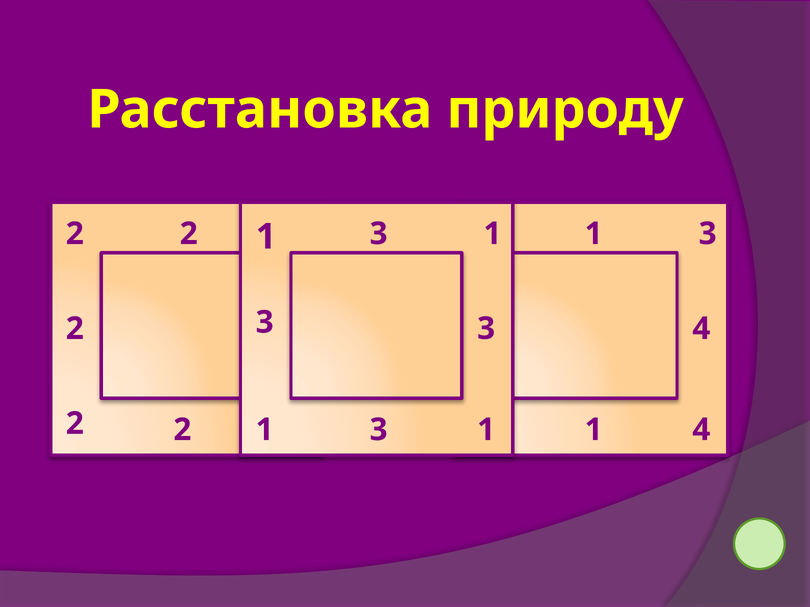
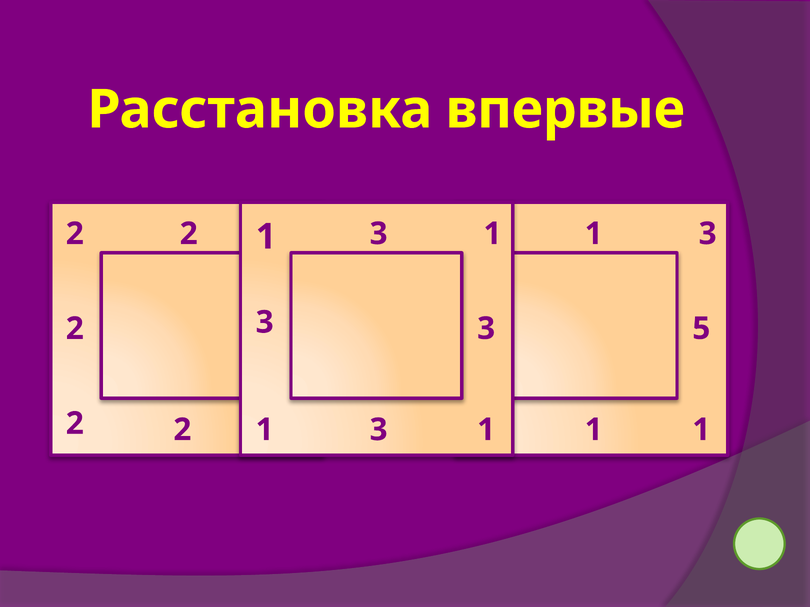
природу: природу -> впервые (565, 110)
4: 4 -> 5 (701, 329)
4: 4 -> 1 (701, 430)
